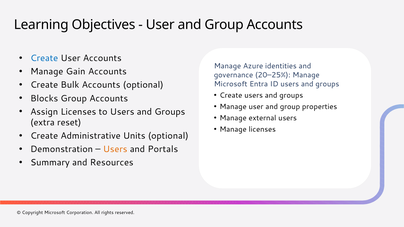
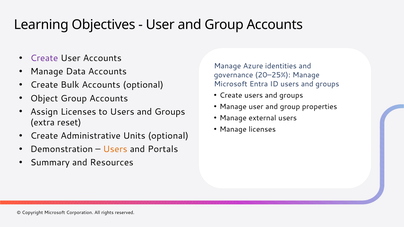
Create colour: blue -> purple (44, 58)
Gain: Gain -> Data (76, 72)
Blocks: Blocks -> Object (44, 98)
